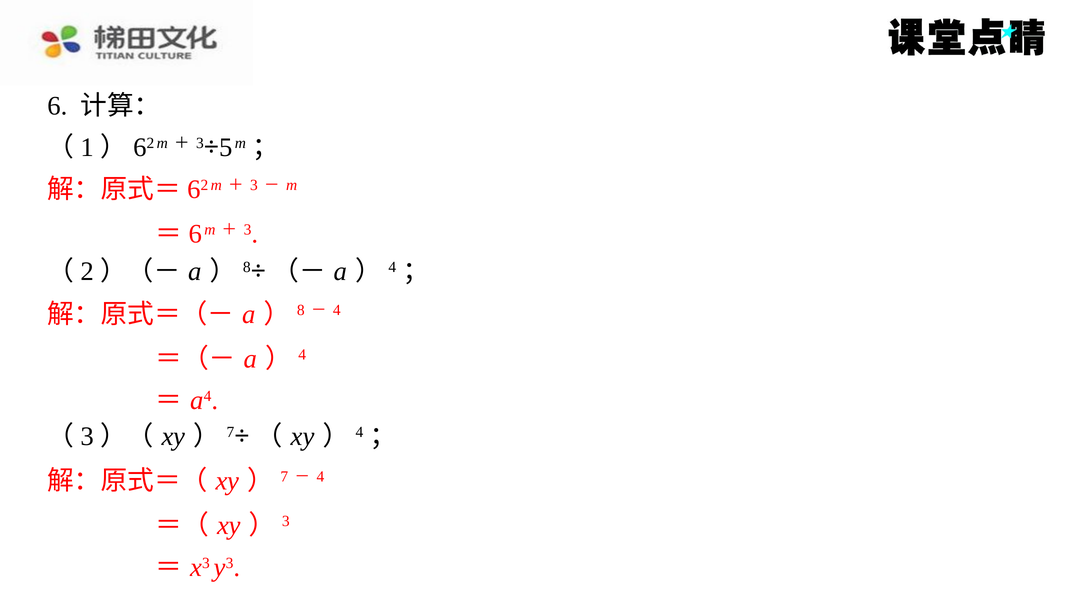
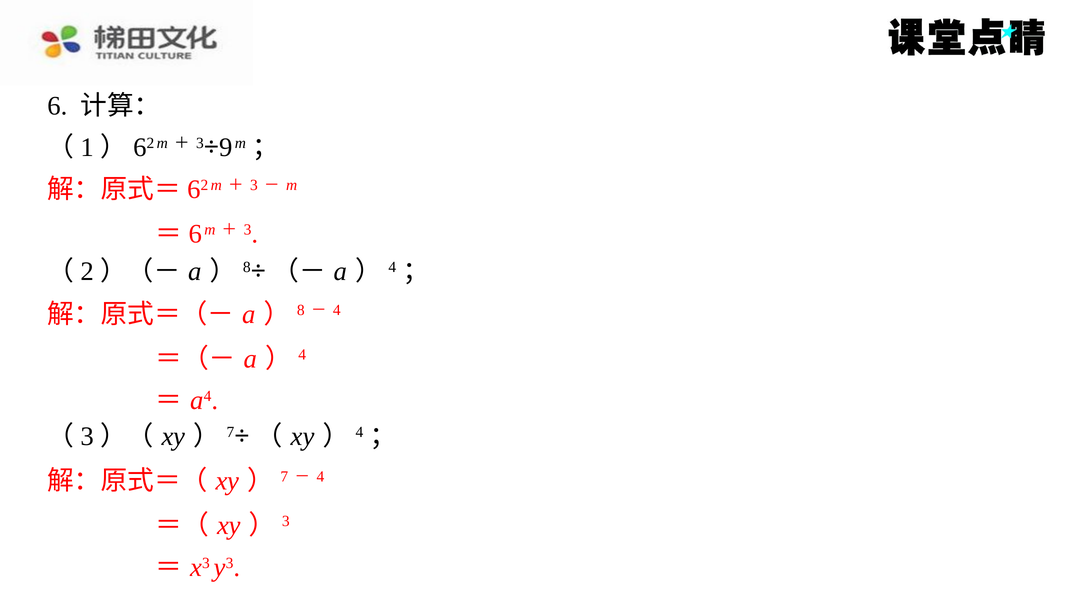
5: 5 -> 9 (226, 147)
